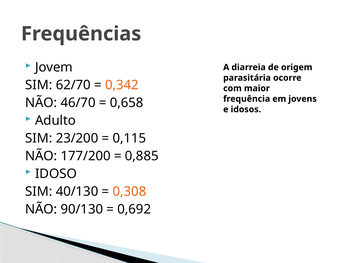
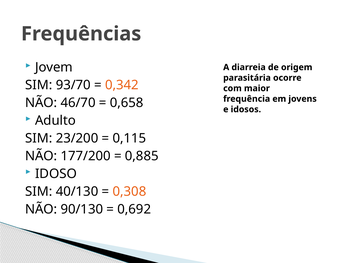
62/70: 62/70 -> 93/70 (73, 85)
